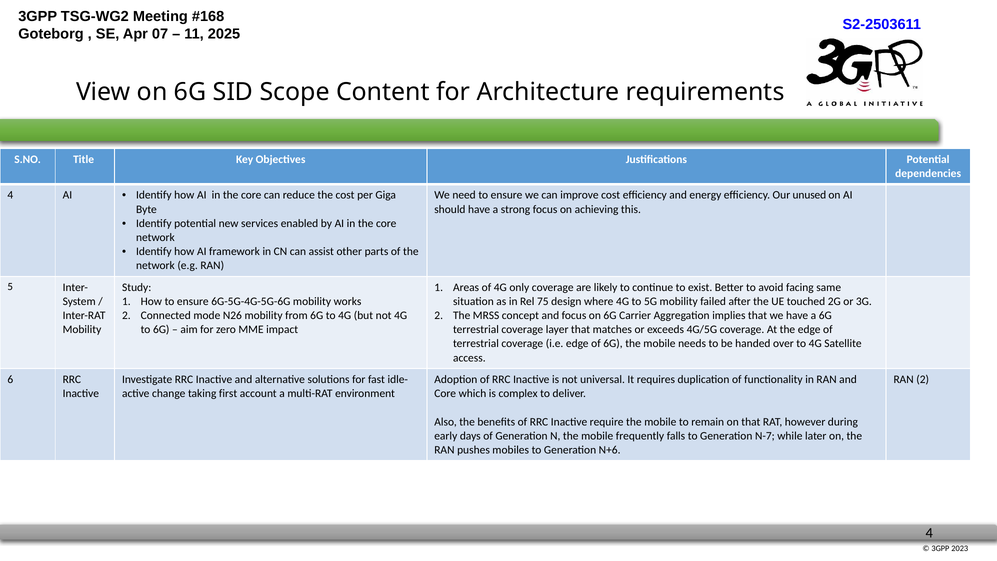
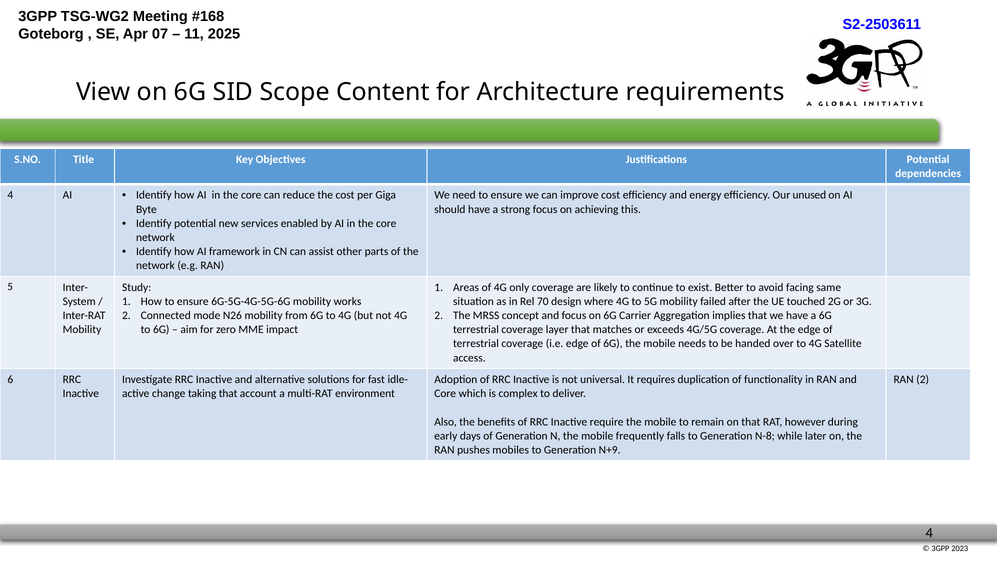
75: 75 -> 70 (543, 301)
taking first: first -> that (228, 393)
N-7: N-7 -> N-8 (765, 436)
N+6: N+6 -> N+9 (610, 450)
